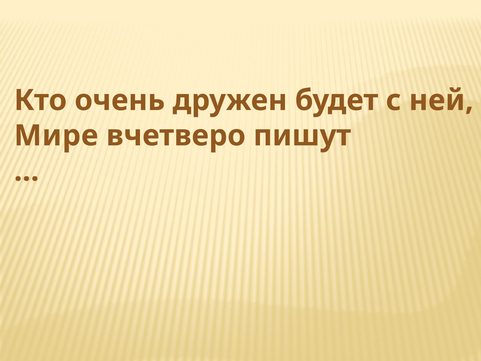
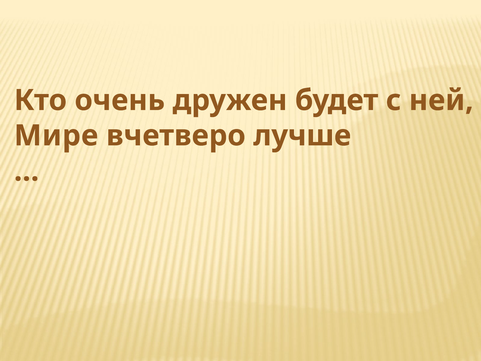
пишут: пишут -> лучше (302, 136)
